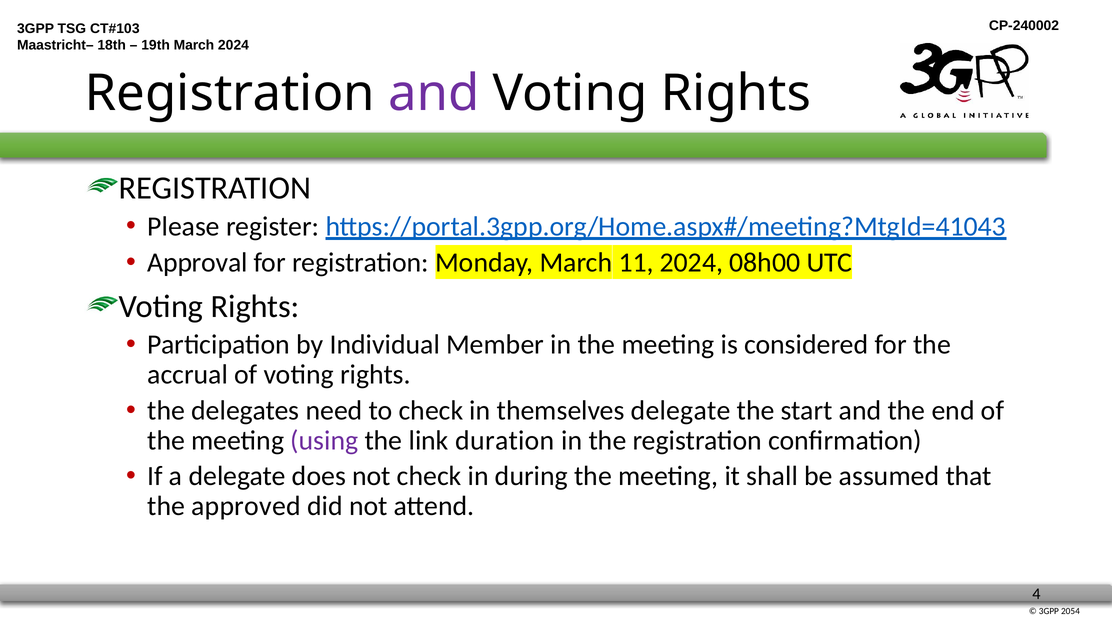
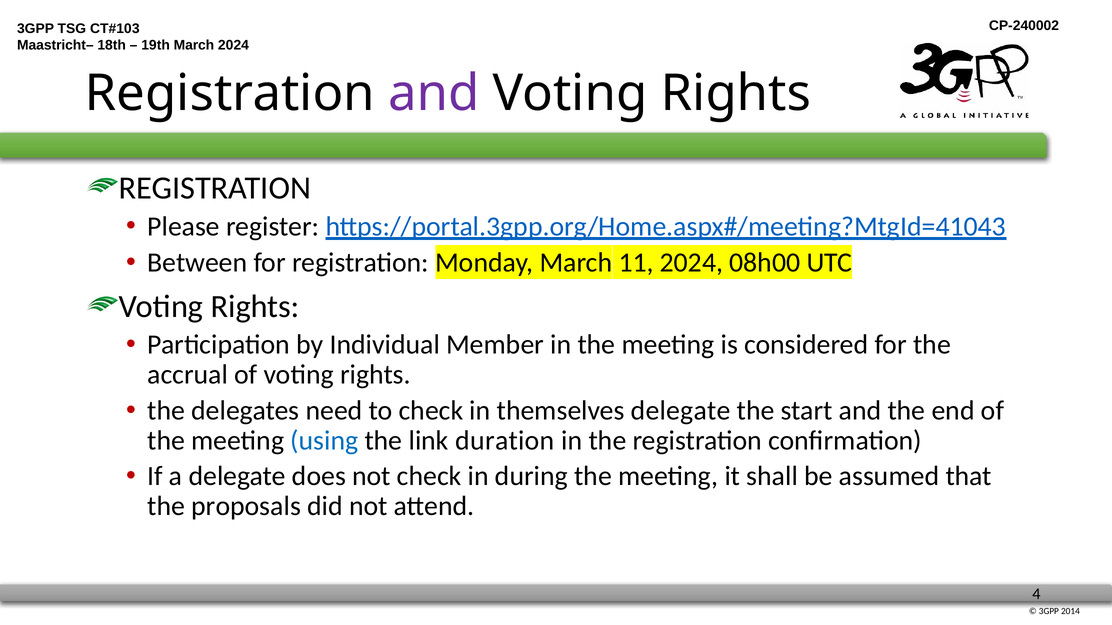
Approval: Approval -> Between (197, 263)
using colour: purple -> blue (324, 441)
approved: approved -> proposals (246, 507)
2054: 2054 -> 2014 (1070, 612)
